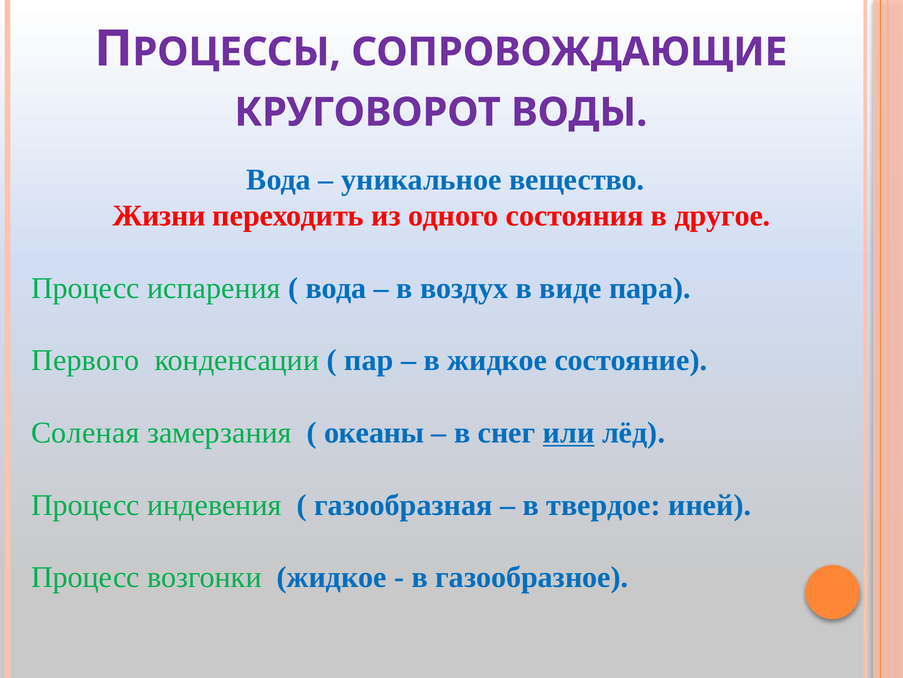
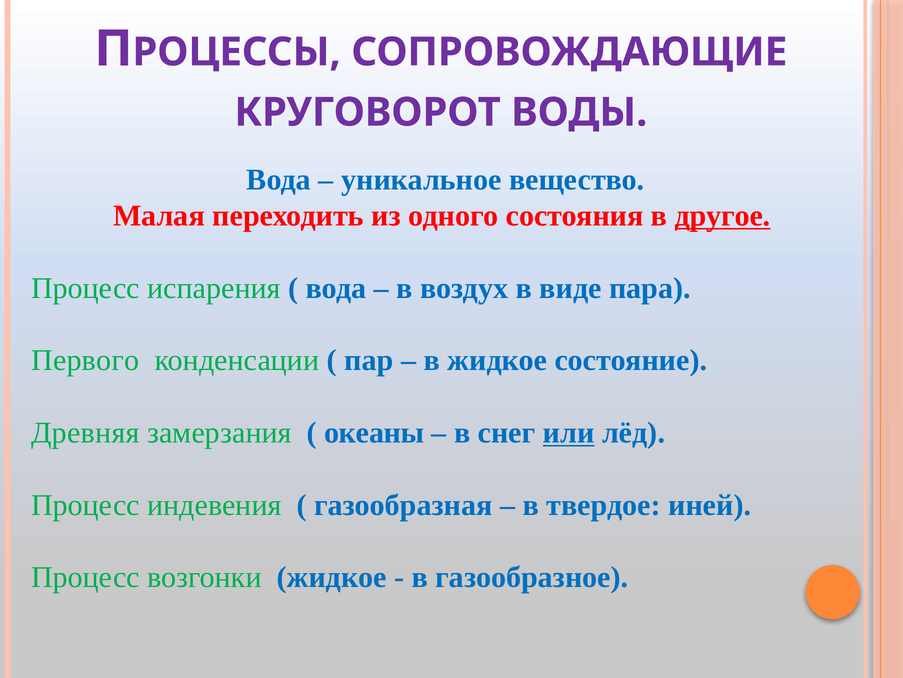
Жизни: Жизни -> Малая (159, 216)
другое underline: none -> present (723, 216)
Соленая: Соленая -> Древняя (85, 432)
